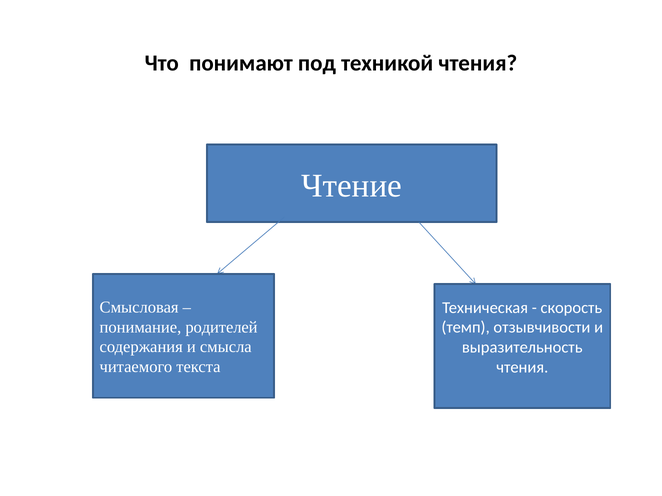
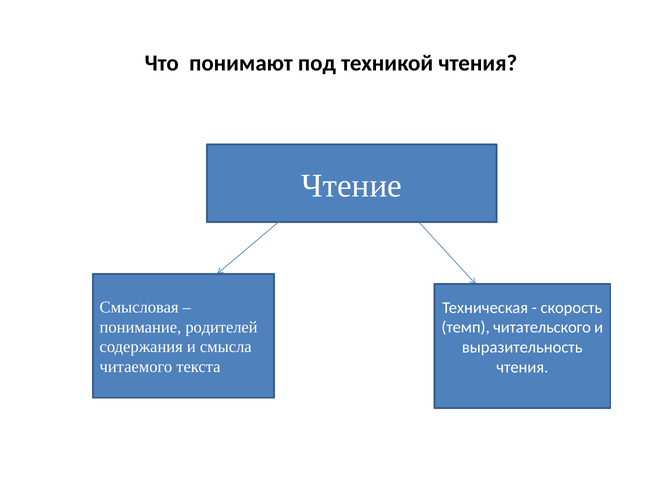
отзывчивости: отзывчивости -> читательского (542, 328)
